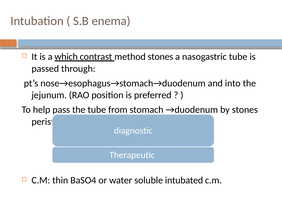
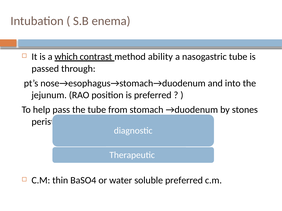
method stones: stones -> ability (160, 57)
soluble intubated: intubated -> preferred (184, 181)
